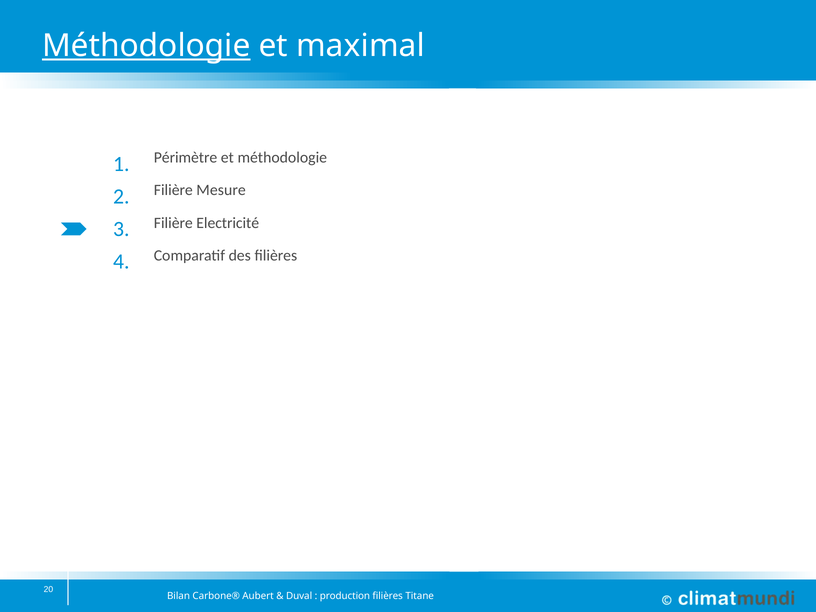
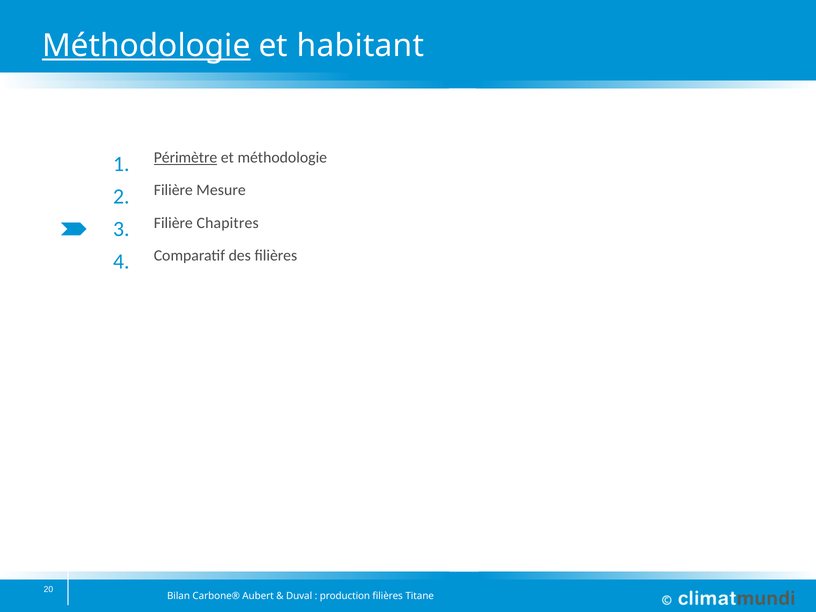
maximal: maximal -> habitant (361, 46)
Périmètre underline: none -> present (186, 158)
Electricité: Electricité -> Chapitres (228, 223)
